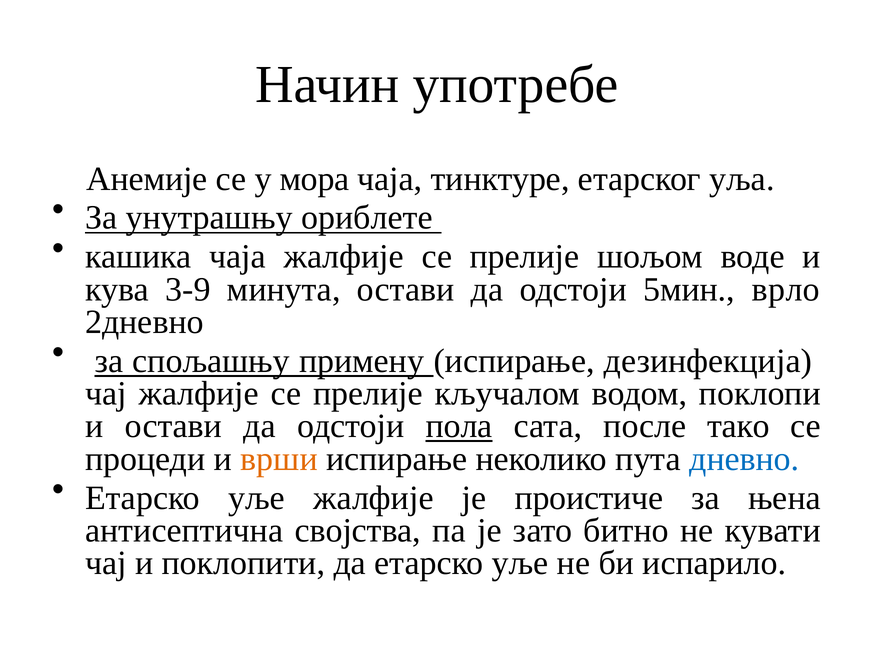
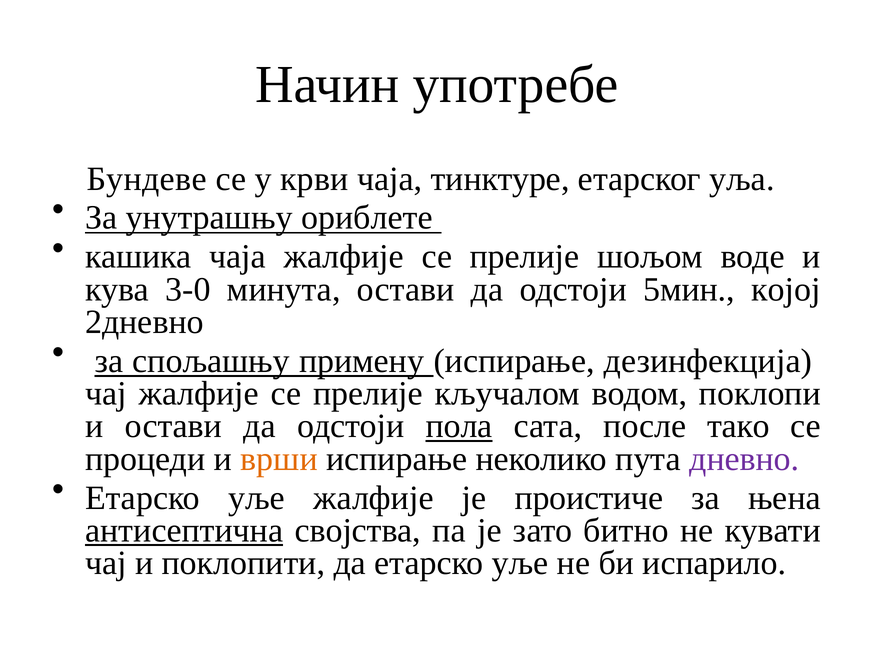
Анемије: Анемије -> Бундеве (147, 179)
мора: мора -> крви (314, 179)
3-9: 3-9 -> 3-0 (188, 289)
врло: врло -> којој (786, 289)
дневно colour: blue -> purple (744, 459)
антисептична underline: none -> present (184, 530)
